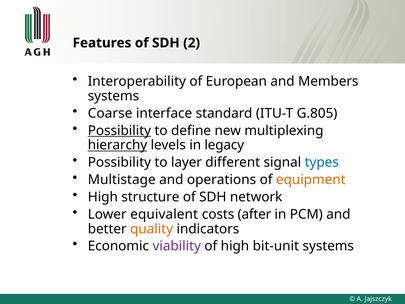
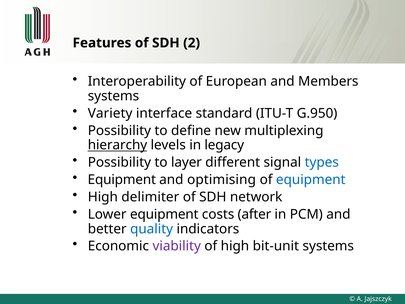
Coarse: Coarse -> Variety (110, 113)
G.805: G.805 -> G.950 (317, 113)
Possibility underline: present -> none (119, 130)
Multistage: Multistage -> Equipment (122, 180)
operations: operations -> optimising (222, 180)
equipment colour: orange -> blue (311, 180)
structure: structure -> delimiter (150, 197)
Lower equivalent: equivalent -> equipment (164, 214)
quality colour: orange -> blue (152, 229)
